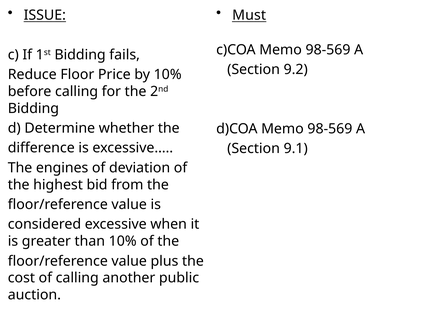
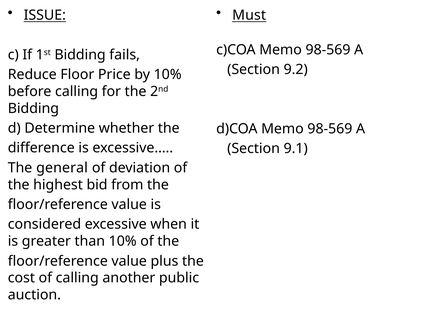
engines: engines -> general (62, 168)
